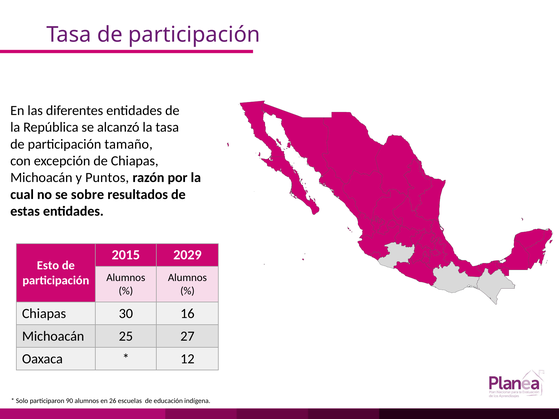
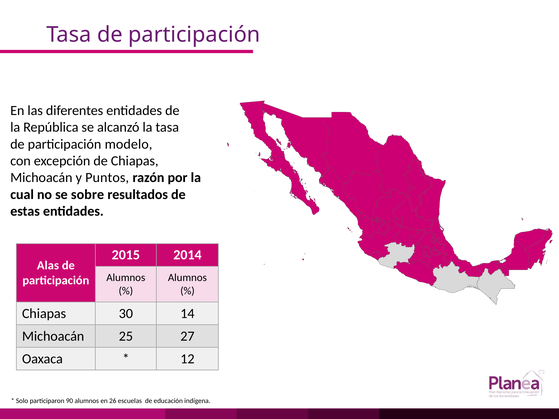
tamaño: tamaño -> modelo (129, 144)
2029: 2029 -> 2014 (187, 255)
Esto: Esto -> Alas (48, 266)
16: 16 -> 14 (187, 314)
